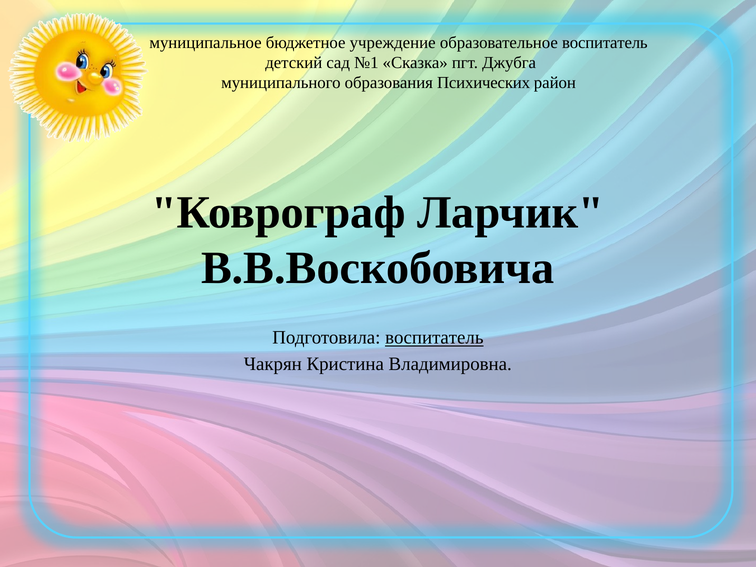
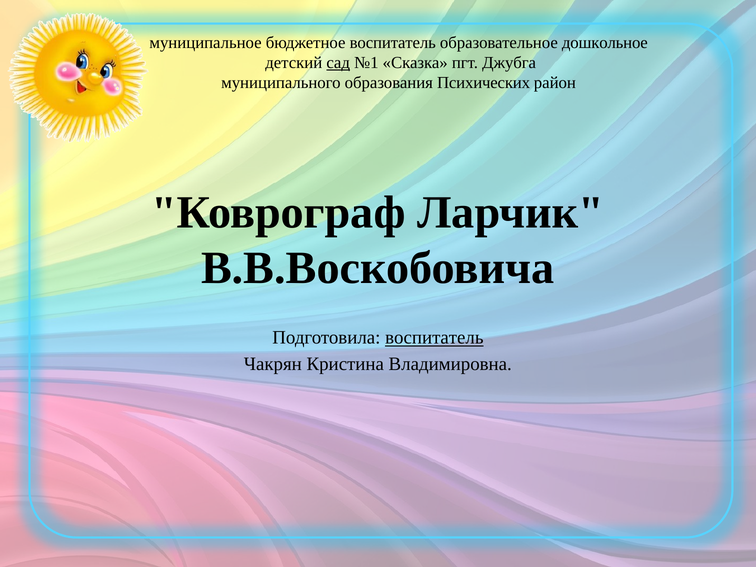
бюджетное учреждение: учреждение -> воспитатель (393, 42)
образовательное воспитатель: воспитатель -> дошкольное (605, 42)
сад underline: none -> present (338, 63)
